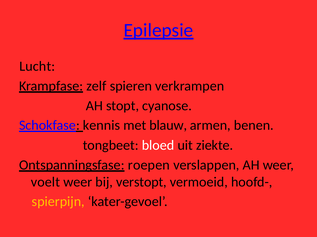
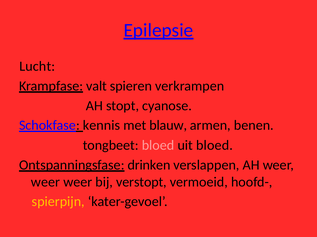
zelf: zelf -> valt (96, 86)
bloed colour: white -> pink (158, 146)
uit ziekte: ziekte -> bloed (215, 146)
roepen: roepen -> drinken (149, 166)
voelt: voelt -> weer (45, 182)
